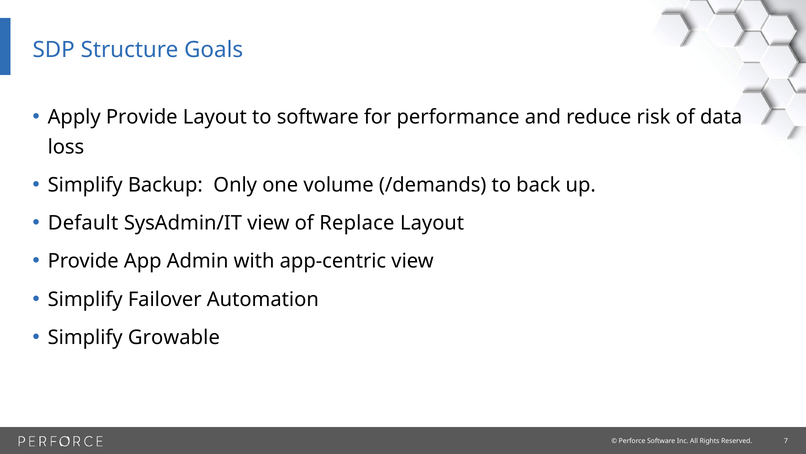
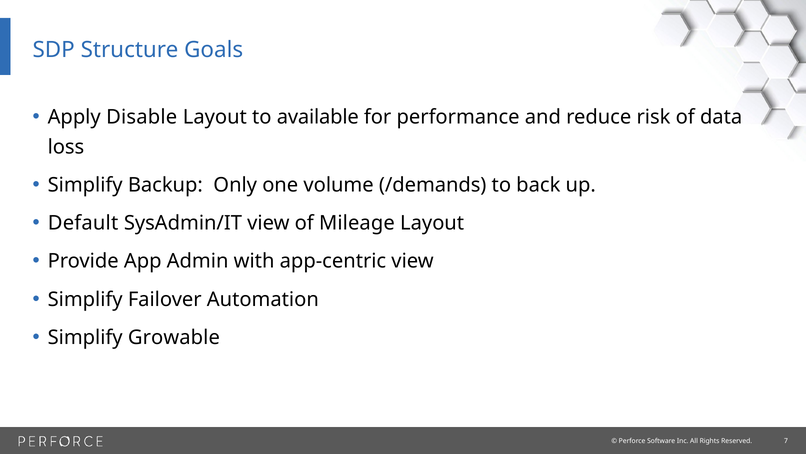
Apply Provide: Provide -> Disable (142, 117)
to software: software -> available (318, 117)
Replace: Replace -> Mileage (357, 223)
